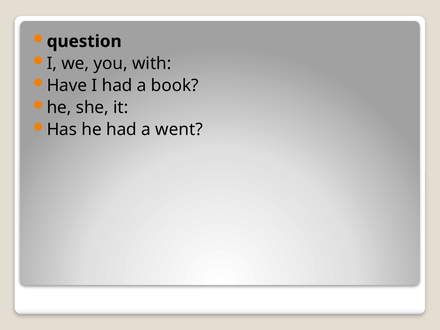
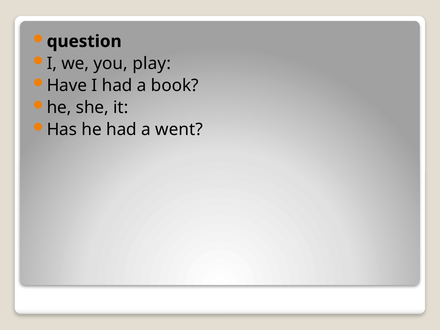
with: with -> play (152, 63)
